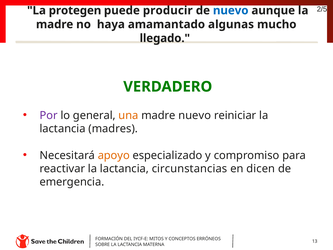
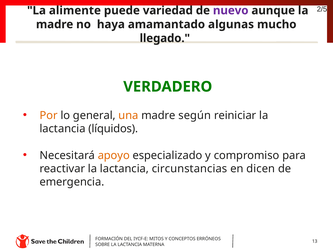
protegen: protegen -> alimente (75, 10)
producir: producir -> variedad (168, 10)
nuevo colour: blue -> purple (231, 10)
Por colour: purple -> orange (49, 115)
madre nuevo: nuevo -> según (195, 115)
madres: madres -> líquidos (113, 129)
